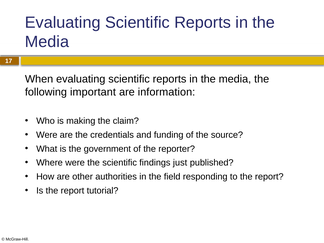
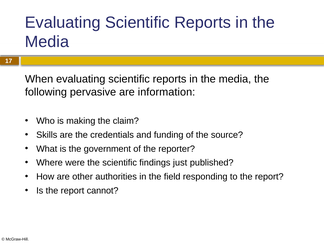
important: important -> pervasive (93, 92)
Were: Were -> Skills (47, 135)
tutorial: tutorial -> cannot (103, 191)
